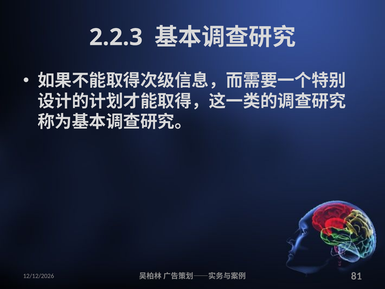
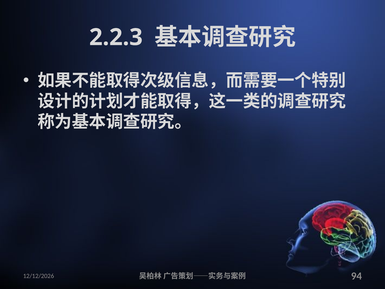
81: 81 -> 94 (356, 276)
